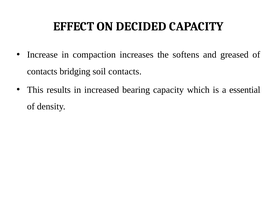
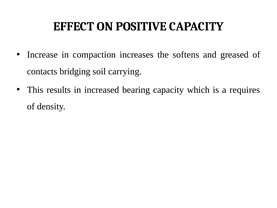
DECIDED: DECIDED -> POSITIVE (141, 26)
soil contacts: contacts -> carrying (125, 71)
essential: essential -> requires (245, 90)
